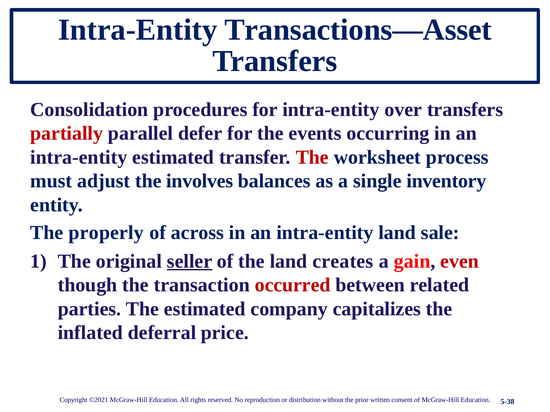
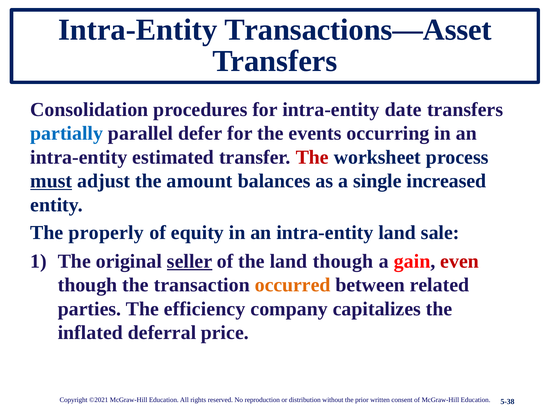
over: over -> date (403, 110)
partially colour: red -> blue (67, 133)
must underline: none -> present (51, 181)
involves: involves -> amount (200, 181)
inventory: inventory -> increased (446, 181)
across: across -> equity (197, 233)
land creates: creates -> though (343, 261)
occurred colour: red -> orange (293, 285)
The estimated: estimated -> efficiency (205, 309)
